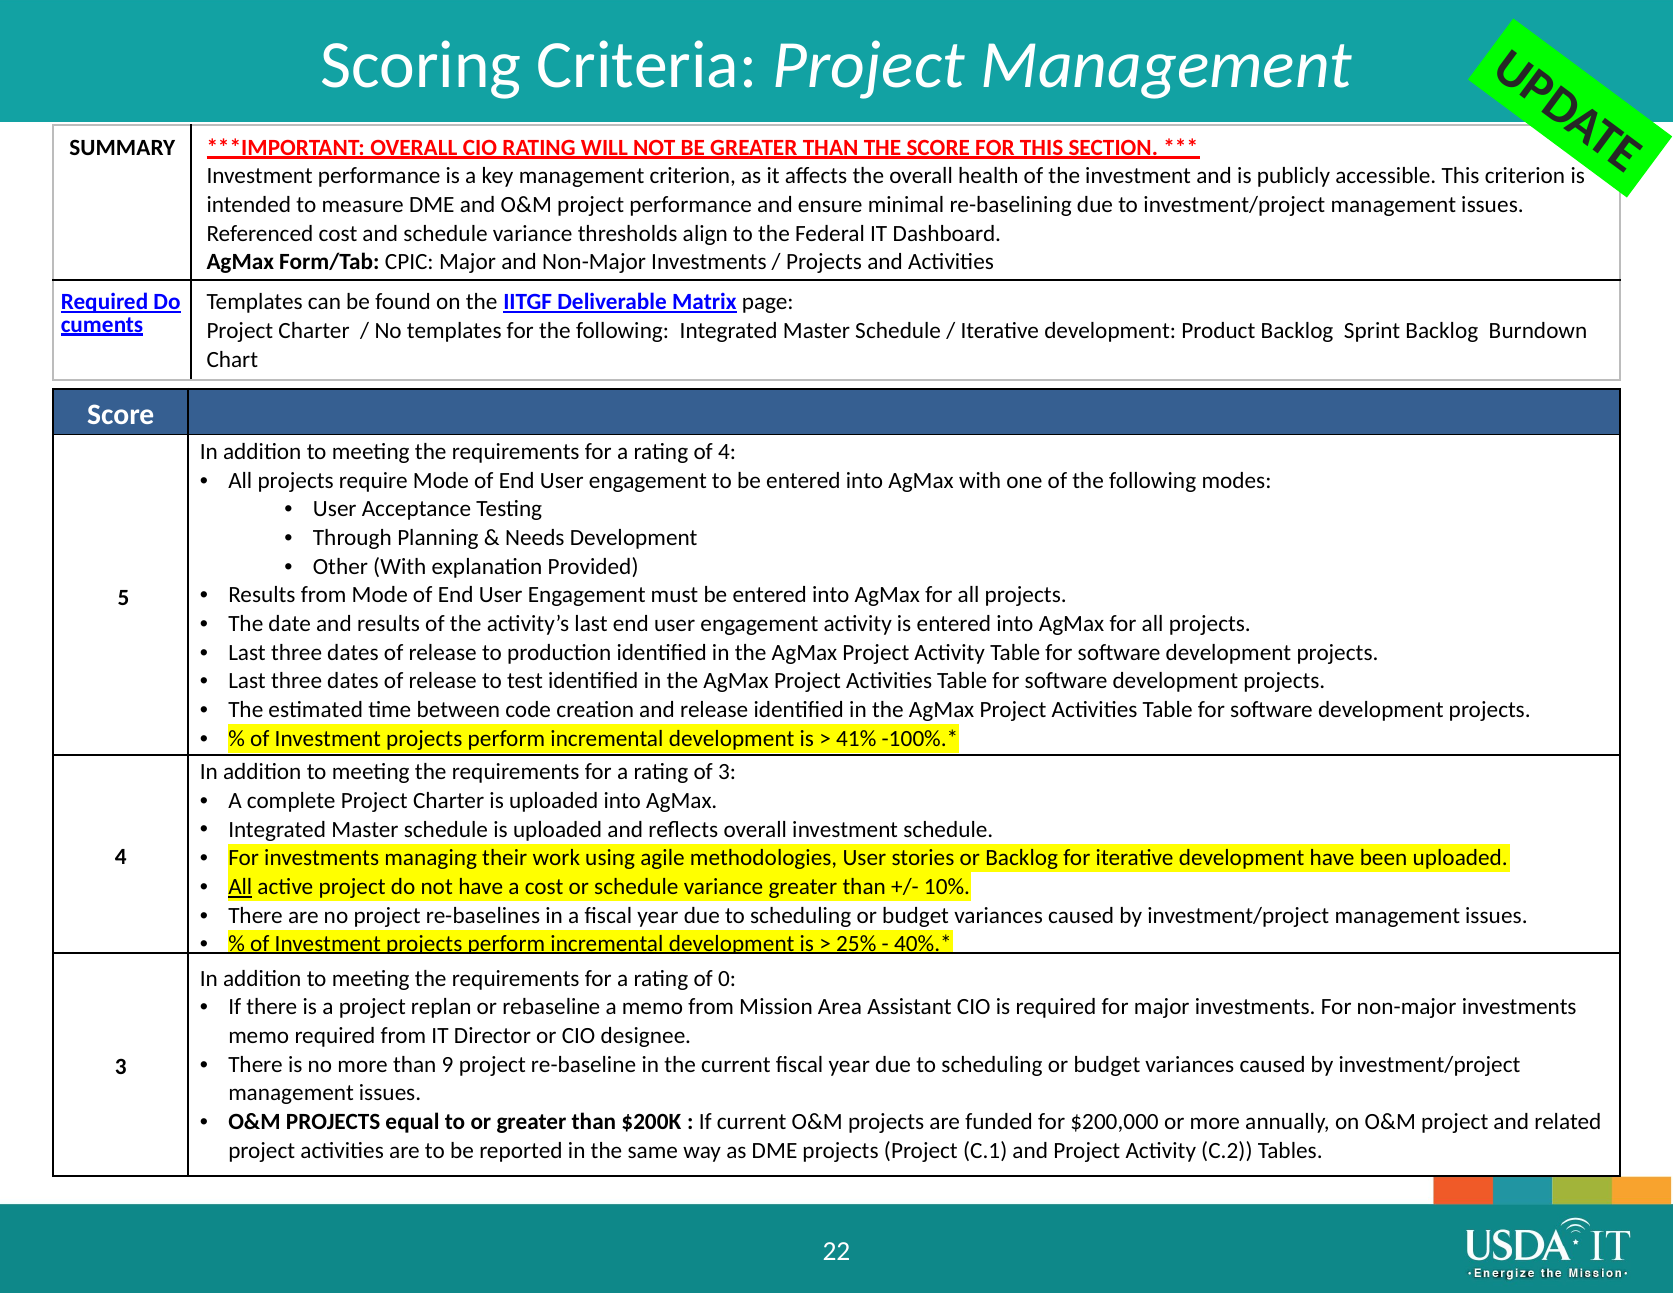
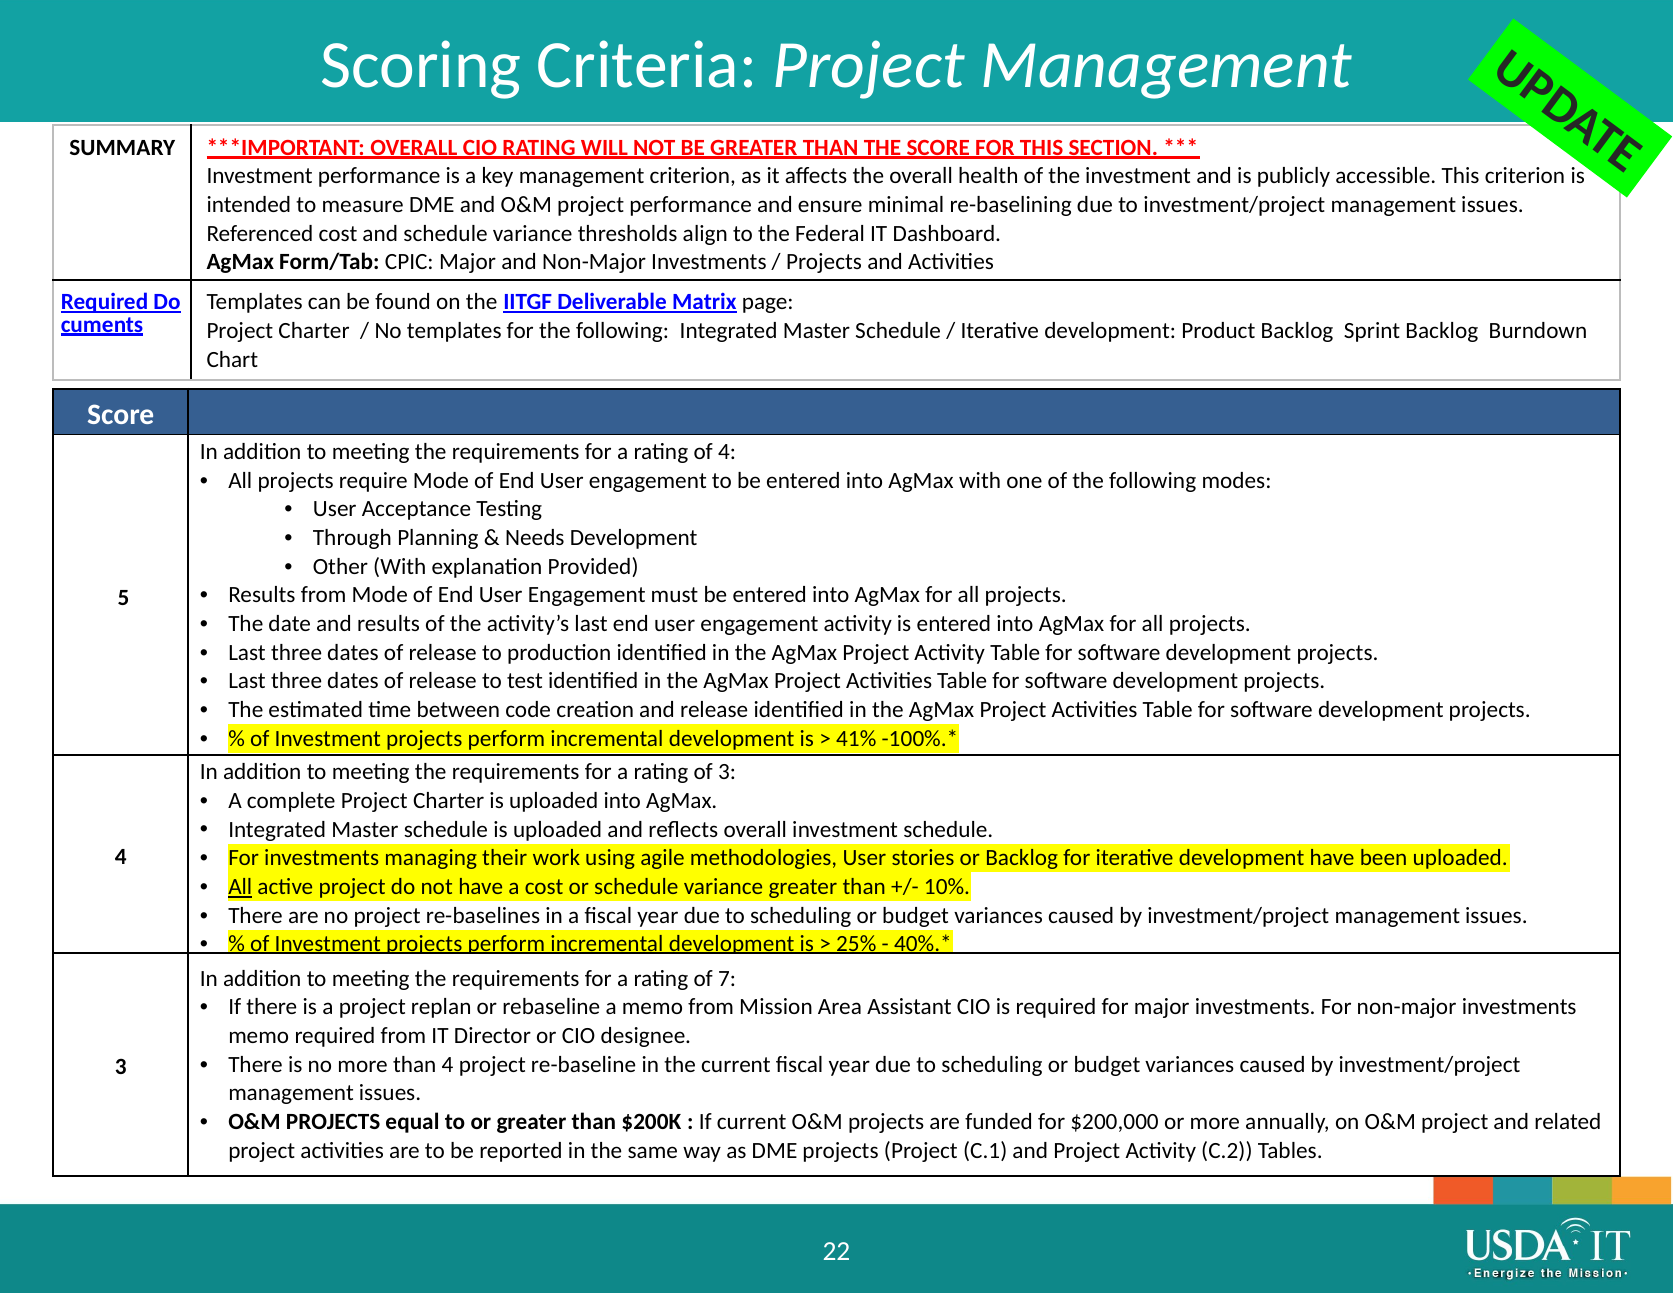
0: 0 -> 7 (727, 978)
than 9: 9 -> 4 (448, 1064)
